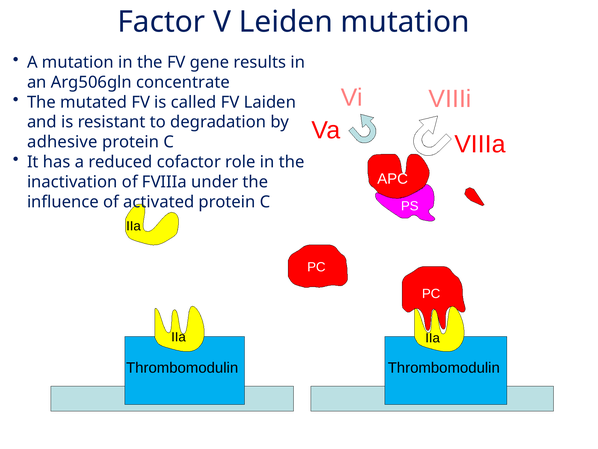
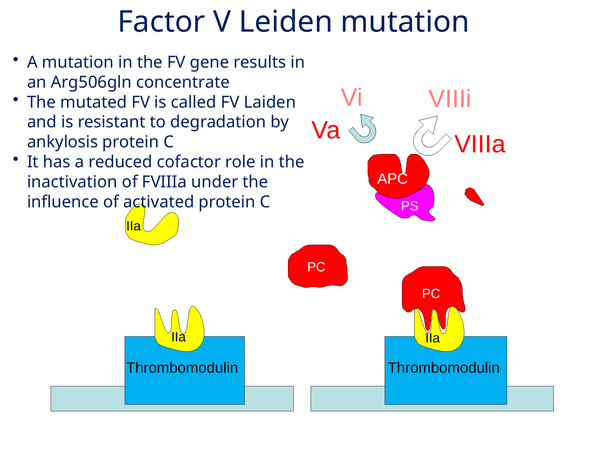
adhesive: adhesive -> ankylosis (63, 142)
